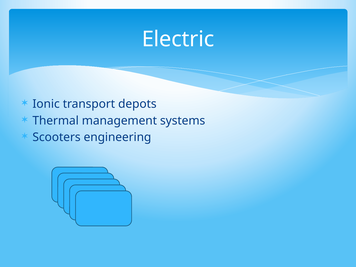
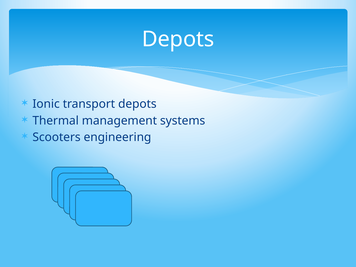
Electric: Electric -> Depots (178, 39)
